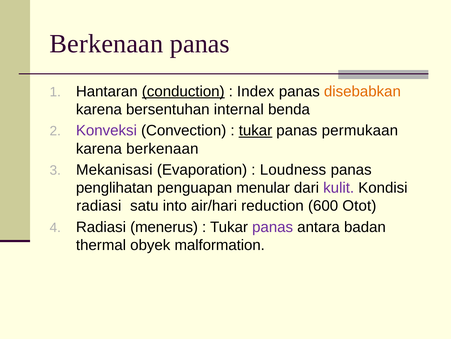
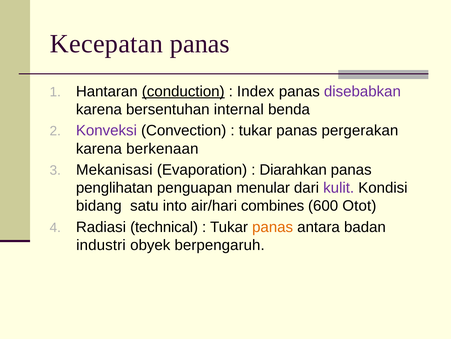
Berkenaan: Berkenaan -> Kecepatan (106, 44)
disebabkan colour: orange -> purple (362, 91)
tukar underline: present -> none (255, 130)
permukaan: permukaan -> pergerakan (360, 130)
Loudness: Loudness -> Diarahkan (293, 169)
radiasi: radiasi -> bidang (99, 205)
reduction: reduction -> combines (273, 205)
menerus: menerus -> technical (164, 227)
panas colour: purple -> orange (273, 227)
thermal: thermal -> industri (101, 245)
malformation: malformation -> berpengaruh (220, 245)
